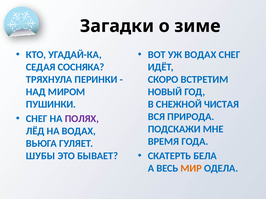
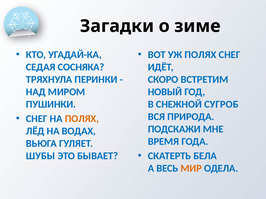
УЖ ВОДАХ: ВОДАХ -> ПОЛЯХ (200, 55)
ЧИСТАЯ: ЧИСТАЯ -> СУГРОБ (221, 104)
ПОЛЯХ colour: purple -> orange (82, 119)
